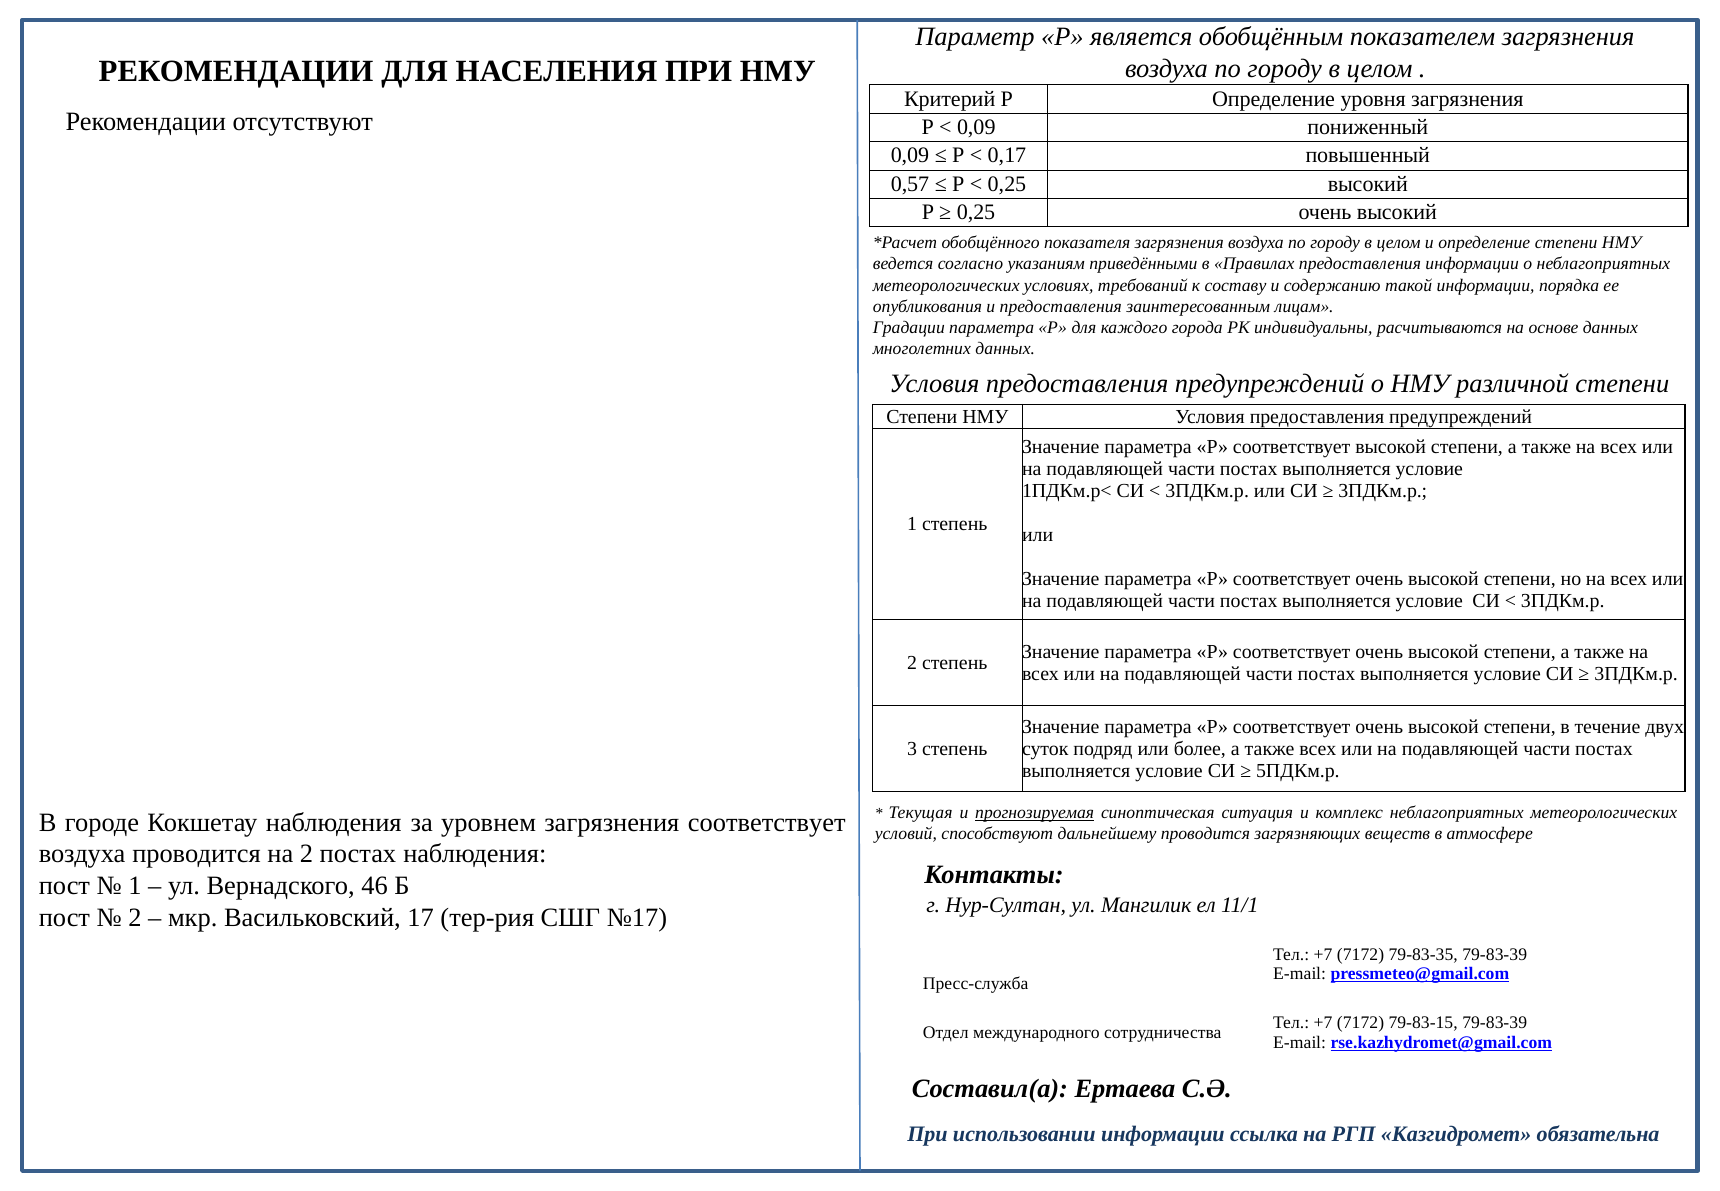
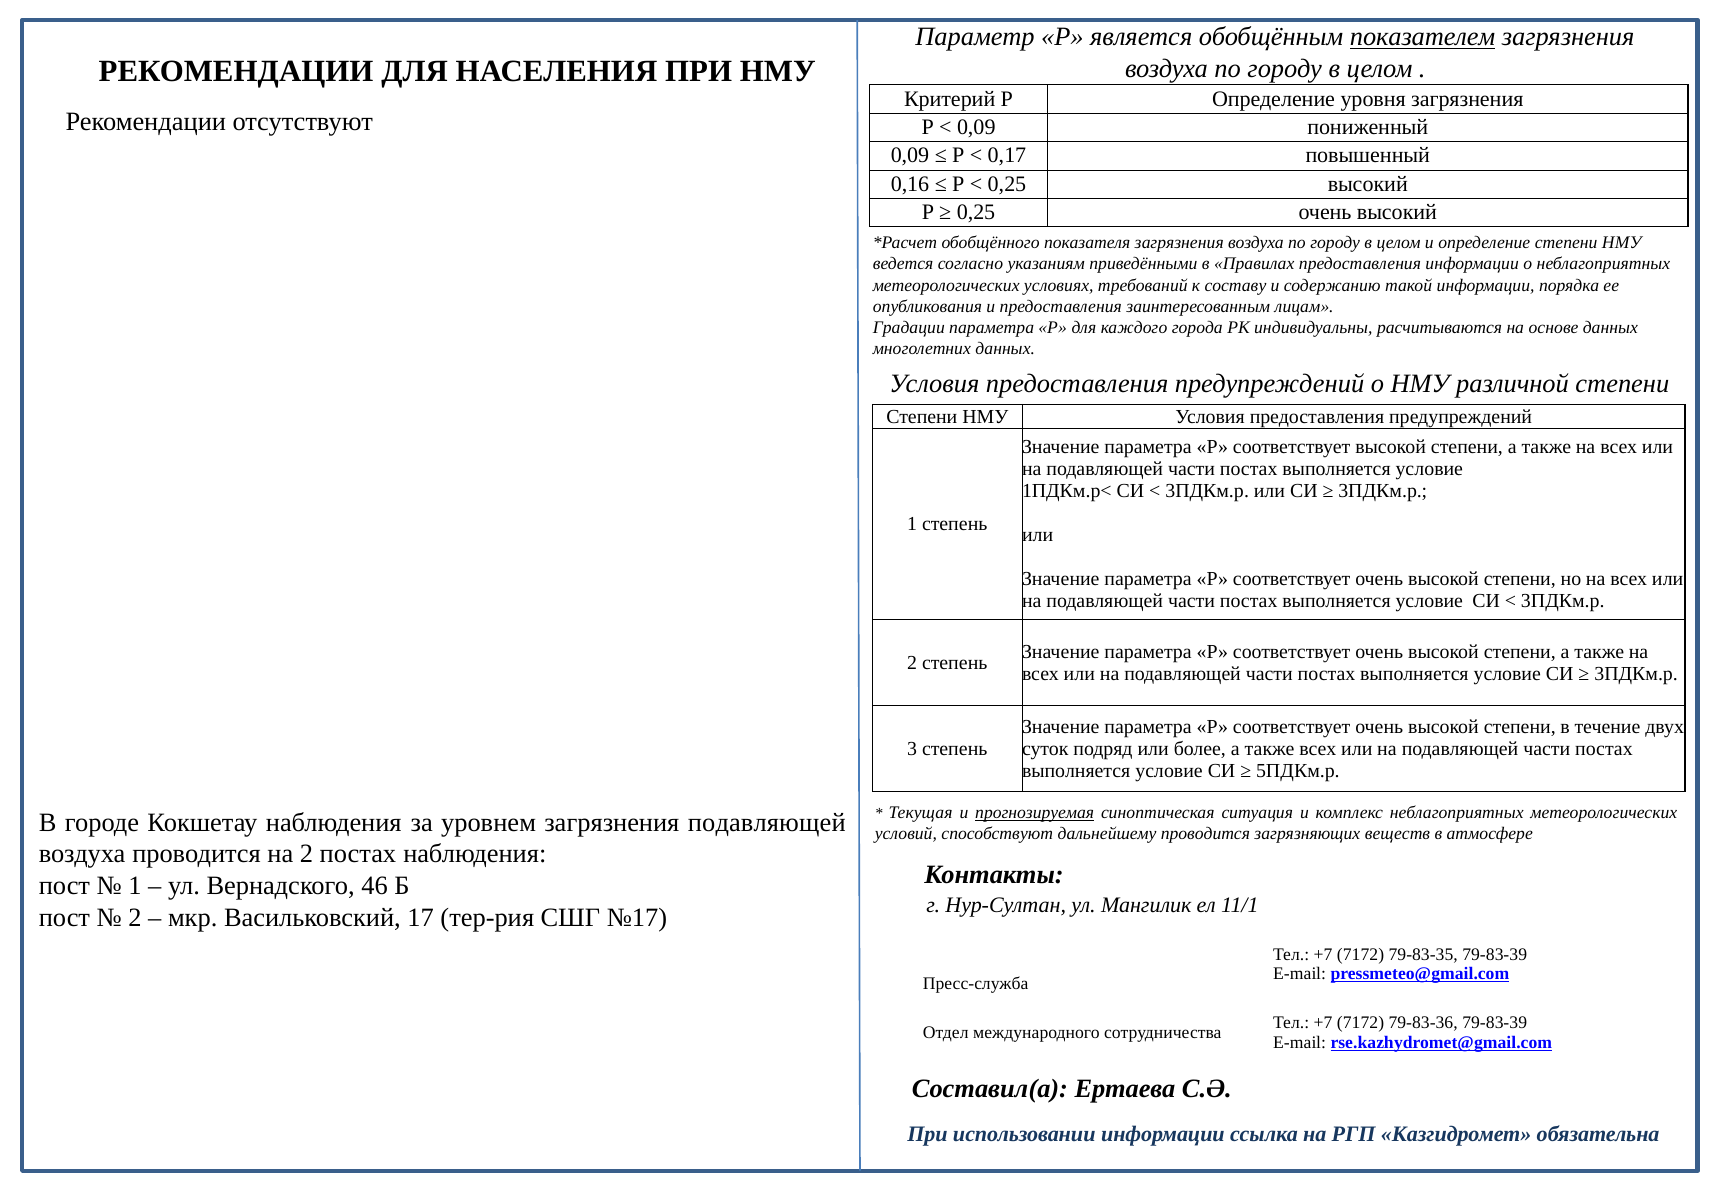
показателем underline: none -> present (1423, 37)
0,57: 0,57 -> 0,16 (910, 184)
загрязнения соответствует: соответствует -> подавляющей (767, 822)
79-83-15: 79-83-15 -> 79-83-36 (1423, 1023)
